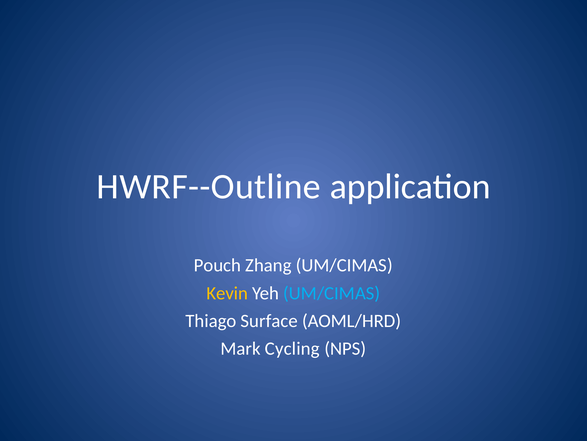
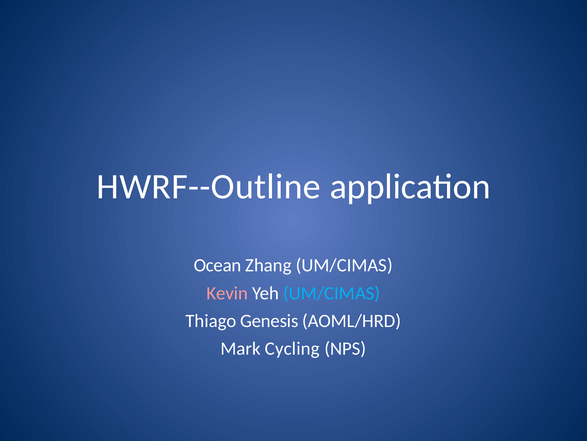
Pouch: Pouch -> Ocean (218, 265)
Kevin colour: yellow -> pink (227, 293)
Surface: Surface -> Genesis (269, 320)
